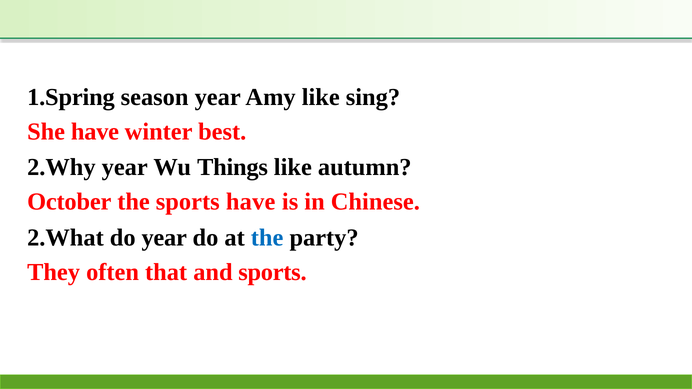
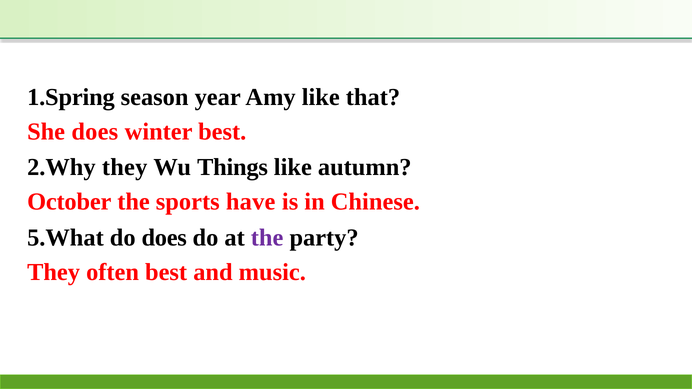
sing: sing -> that (373, 97)
She have: have -> does (95, 132)
2.Why year: year -> they (125, 167)
2.What: 2.What -> 5.What (65, 238)
do year: year -> does (164, 238)
the colour: blue -> purple (267, 238)
often that: that -> best (166, 272)
and sports: sports -> music (272, 272)
